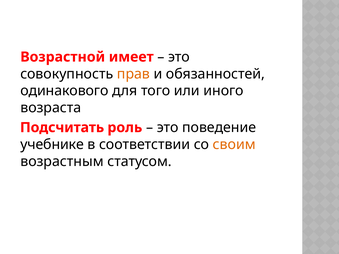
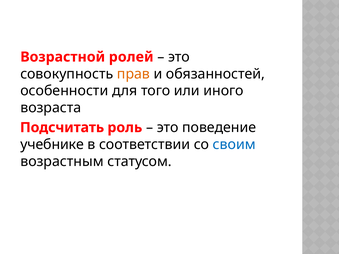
имеет: имеет -> ролей (131, 57)
одинакового: одинакового -> особенности (64, 91)
своим colour: orange -> blue (234, 145)
